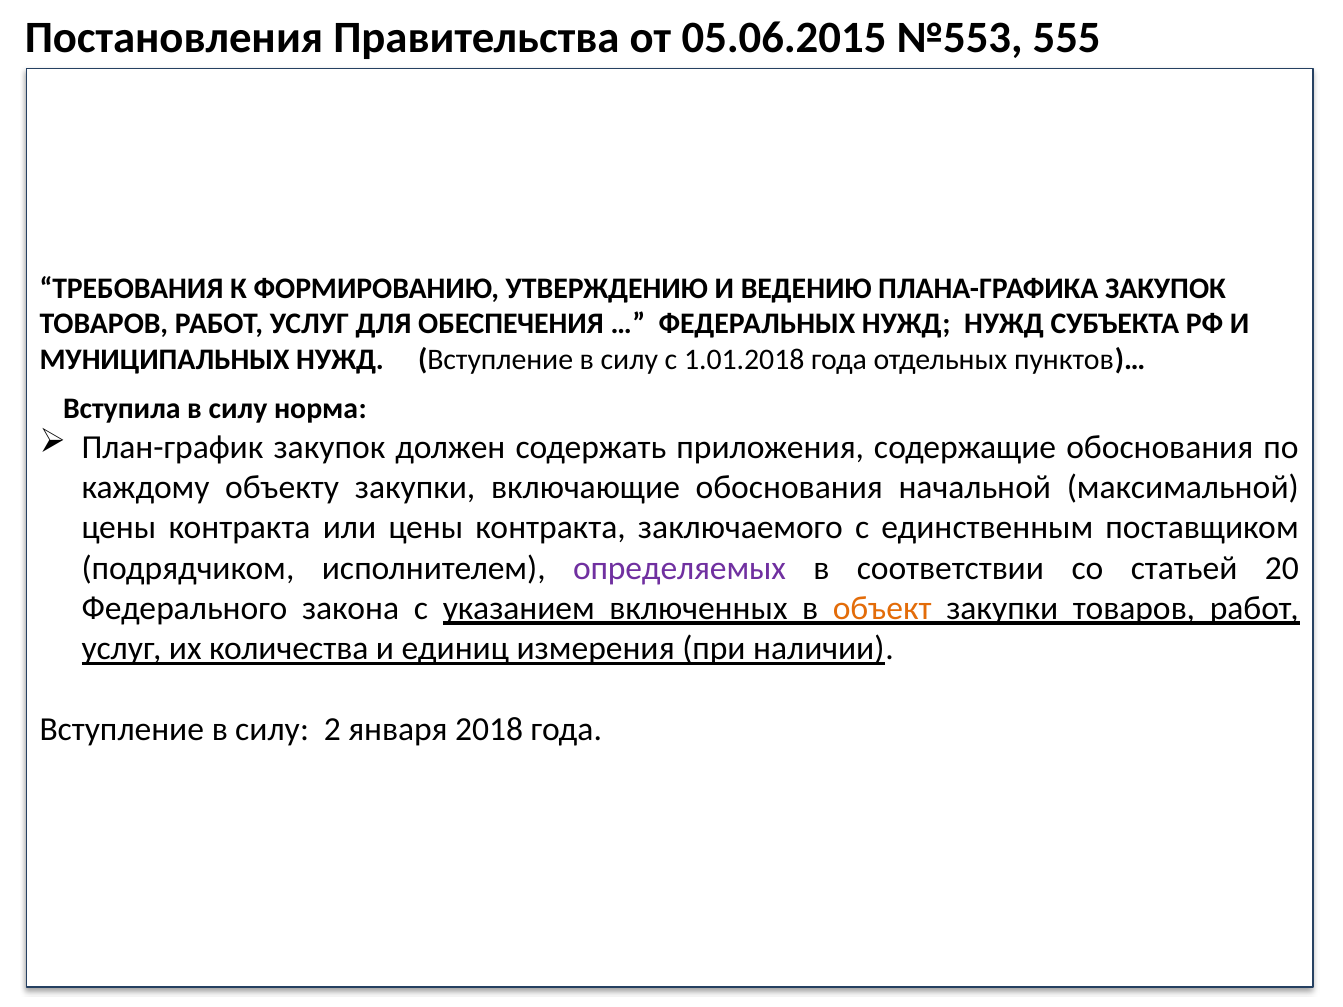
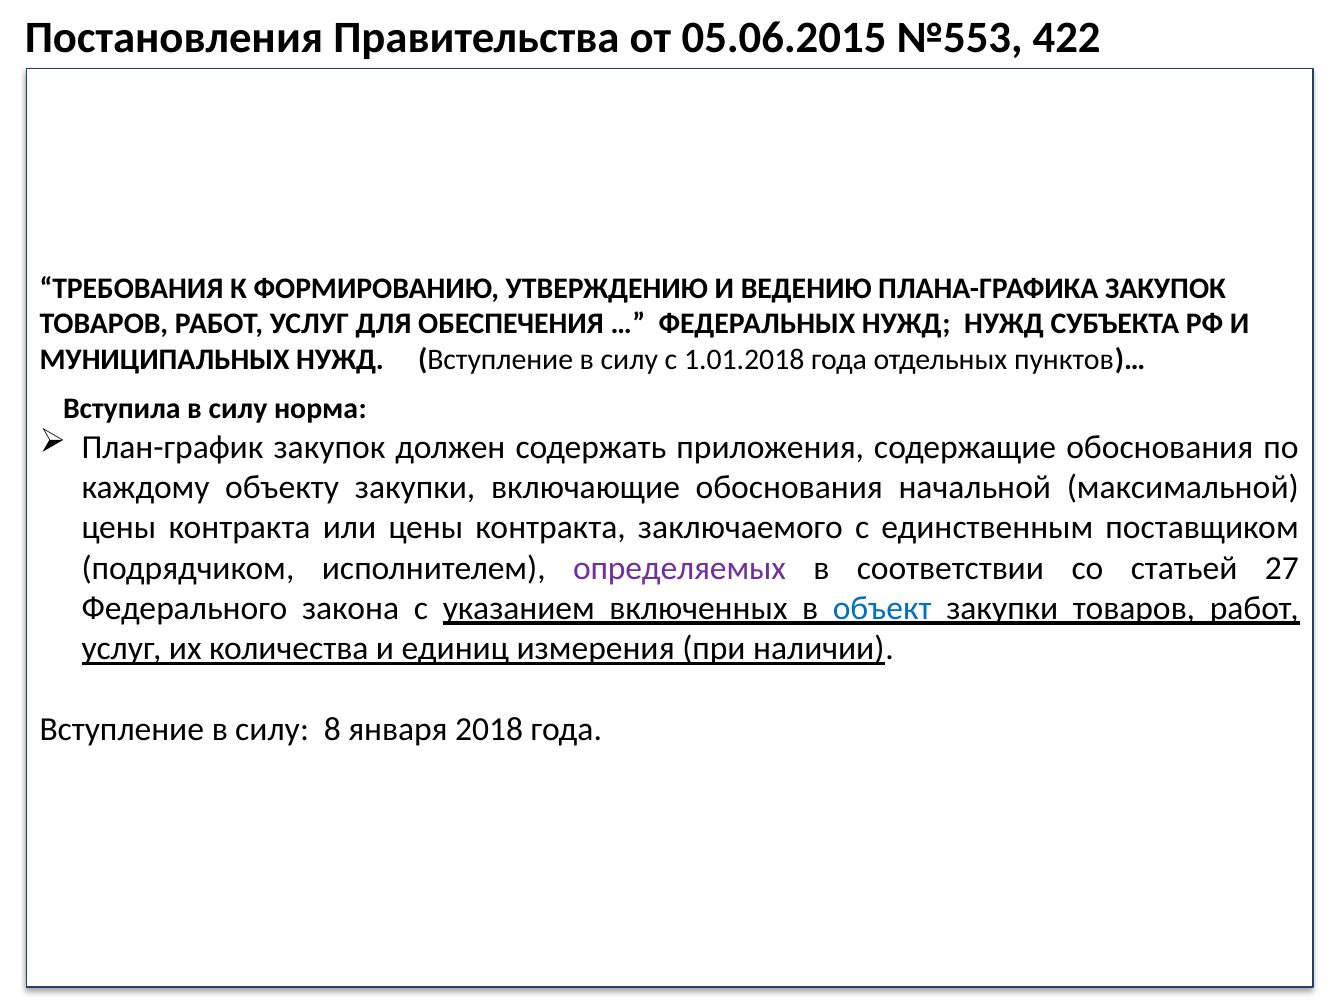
555: 555 -> 422 (1067, 37)
20: 20 -> 27 (1282, 568)
объект colour: orange -> blue (882, 609)
2: 2 -> 8 (332, 729)
